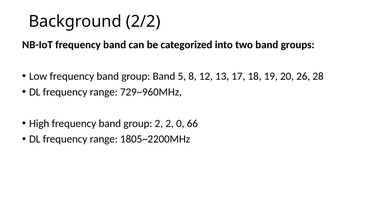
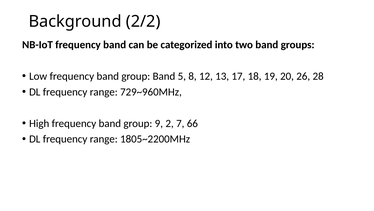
group 2: 2 -> 9 (159, 123)
0: 0 -> 7 (180, 123)
